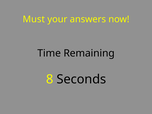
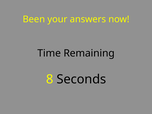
Must: Must -> Been (34, 19)
